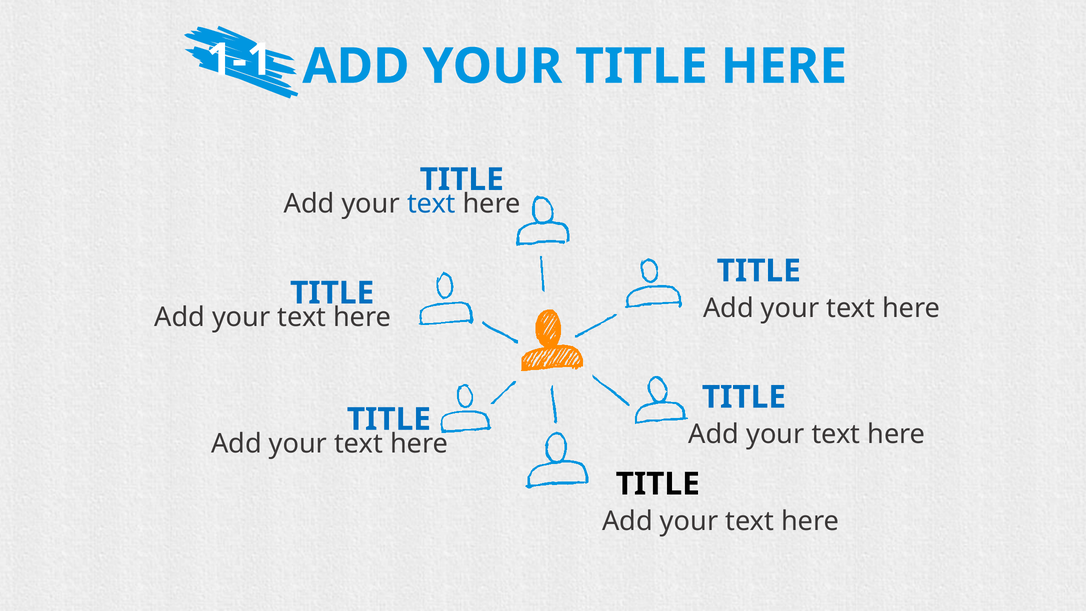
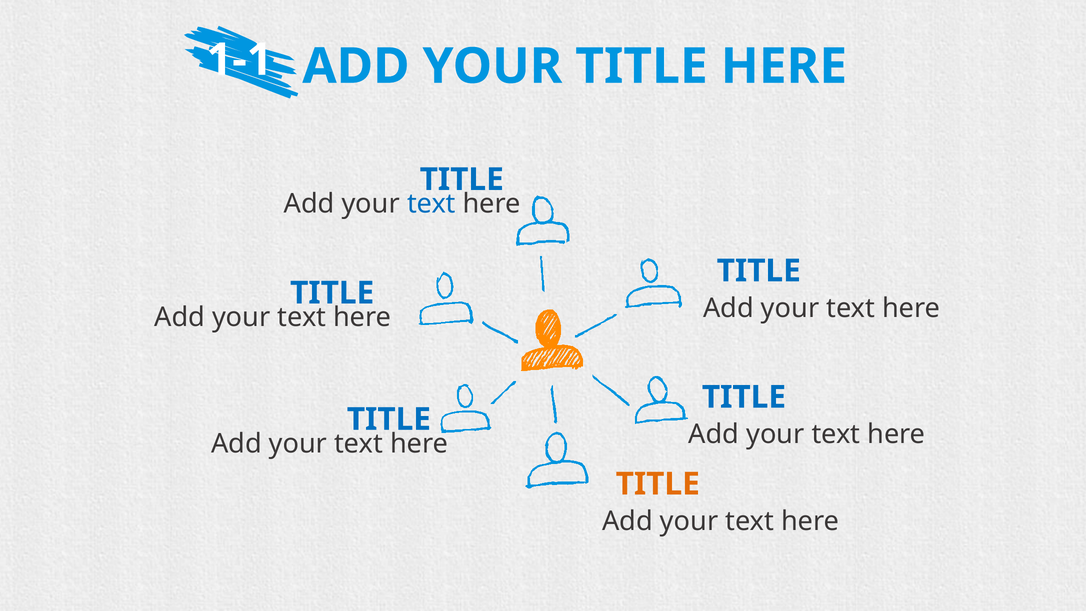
TITLE colour: black -> orange (658, 484)
